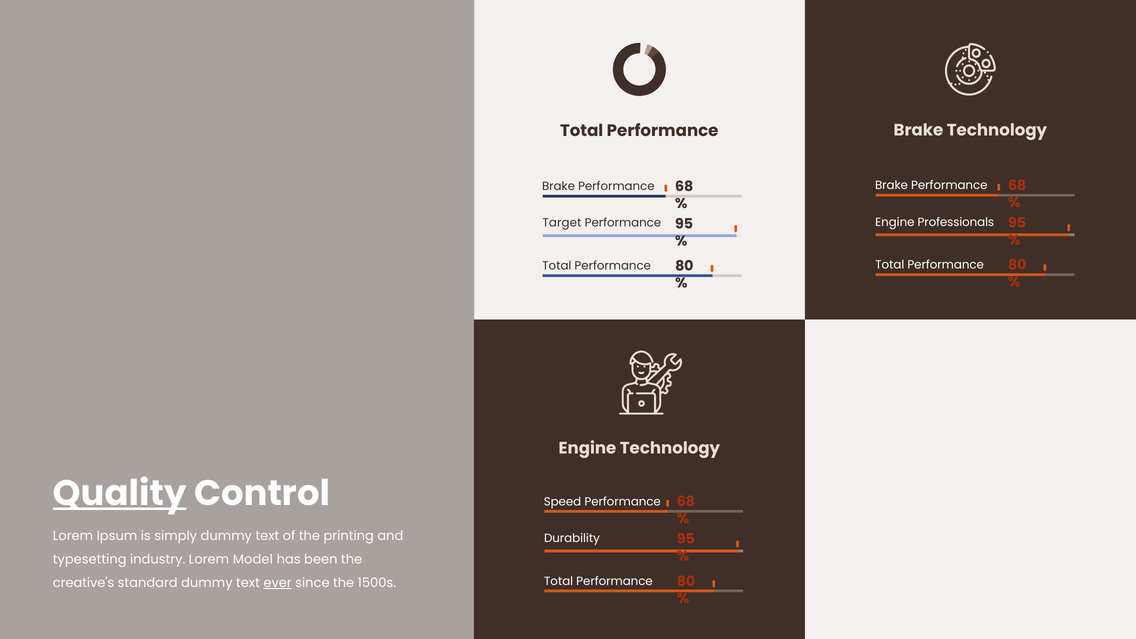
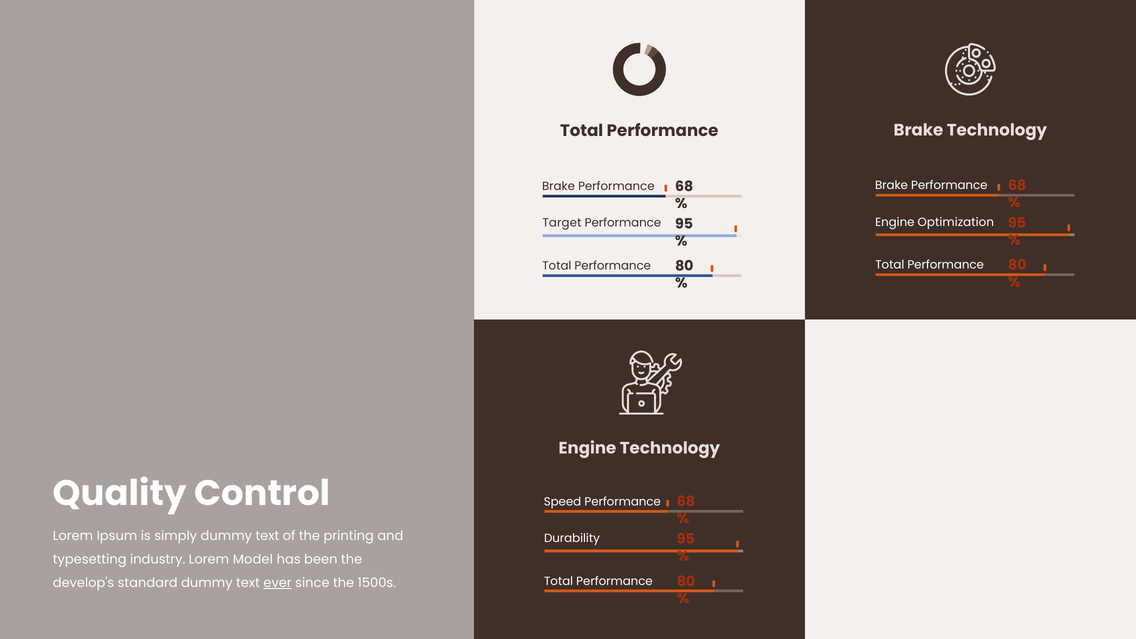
Professionals: Professionals -> Optimization (956, 222)
Quality underline: present -> none (120, 493)
creative's: creative's -> develop's (84, 583)
